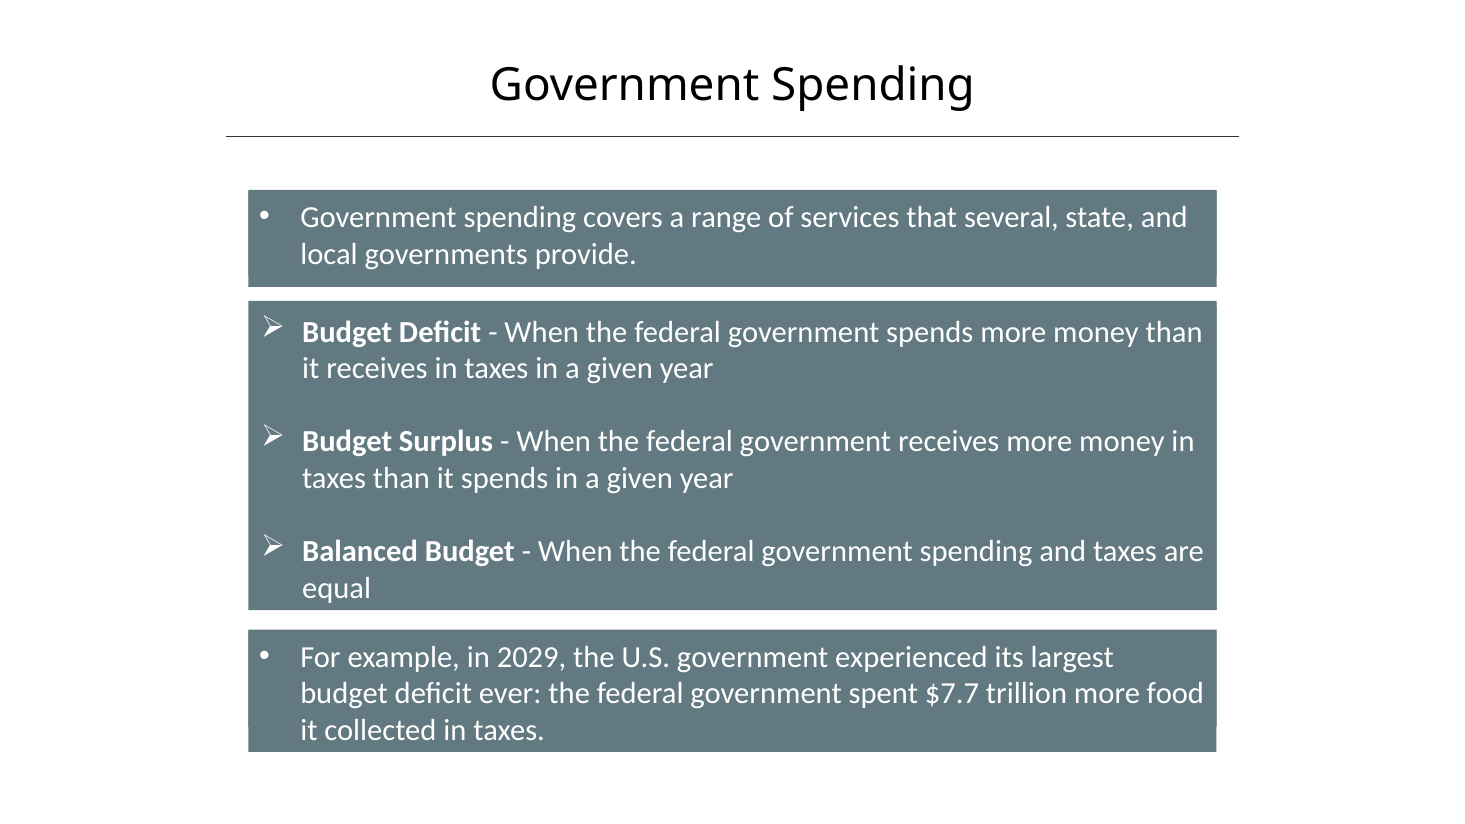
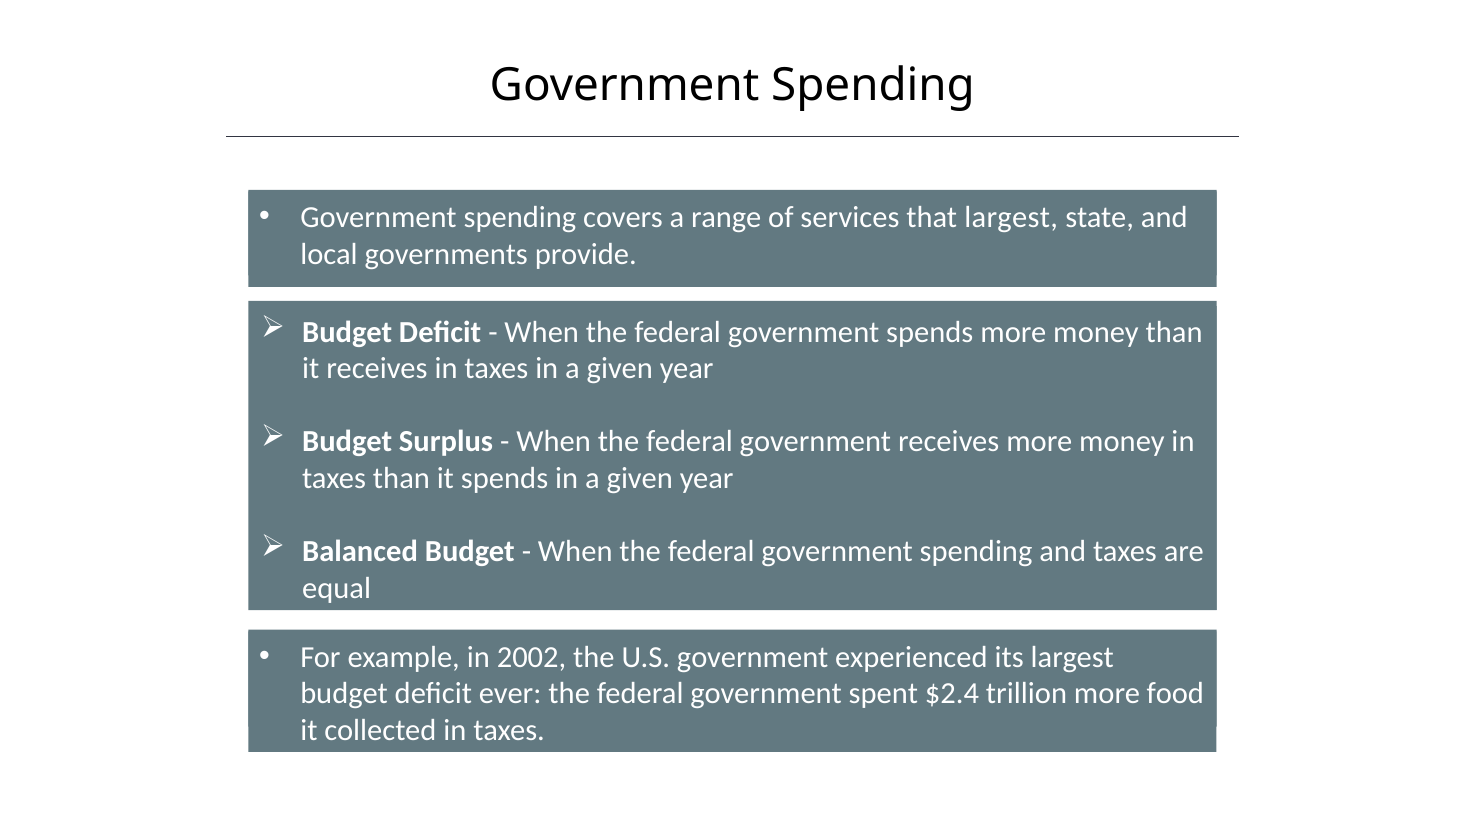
that several: several -> largest (1011, 217)
2029: 2029 -> 2002 (532, 657)
$7.7: $7.7 -> $2.4 (952, 694)
